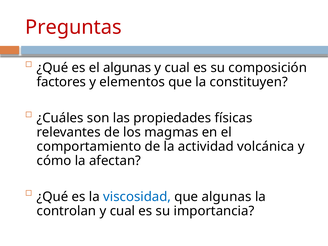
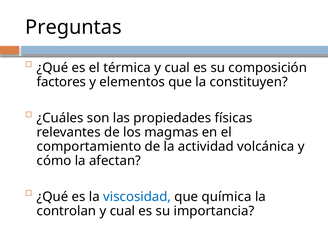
Preguntas colour: red -> black (73, 27)
el algunas: algunas -> térmica (127, 68)
que algunas: algunas -> química (227, 197)
